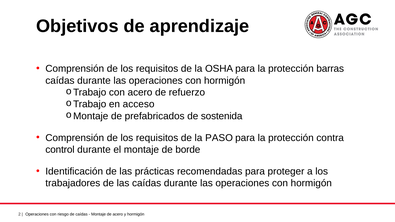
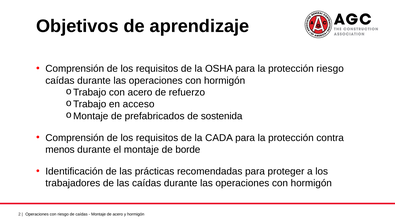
protección barras: barras -> riesgo (330, 69)
PASO: PASO -> CADA (219, 138)
control: control -> menos (60, 150)
